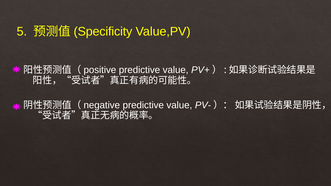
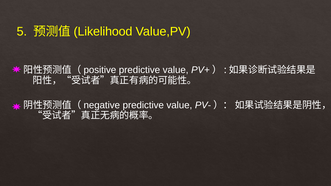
Specificity: Specificity -> Likelihood (103, 32)
